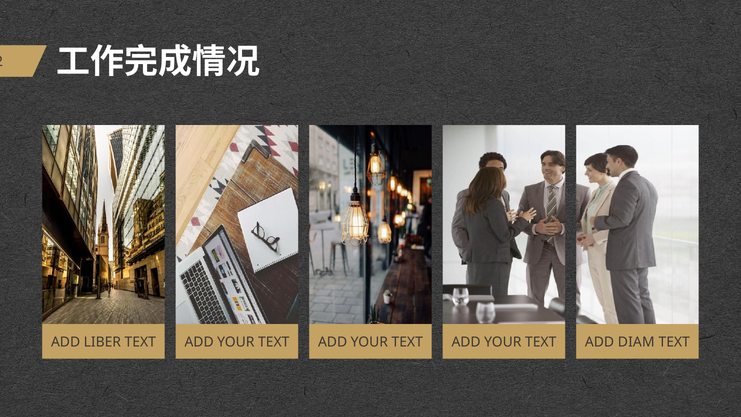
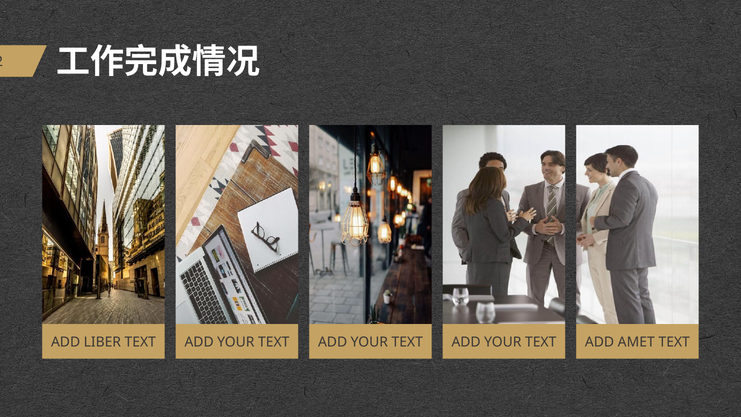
DIAM: DIAM -> AMET (636, 342)
